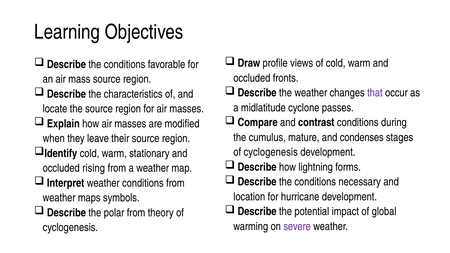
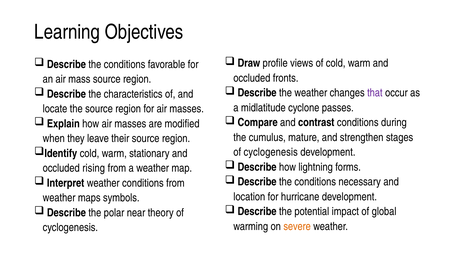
condenses: condenses -> strengthen (362, 137)
polar from: from -> near (136, 213)
severe colour: purple -> orange (297, 226)
